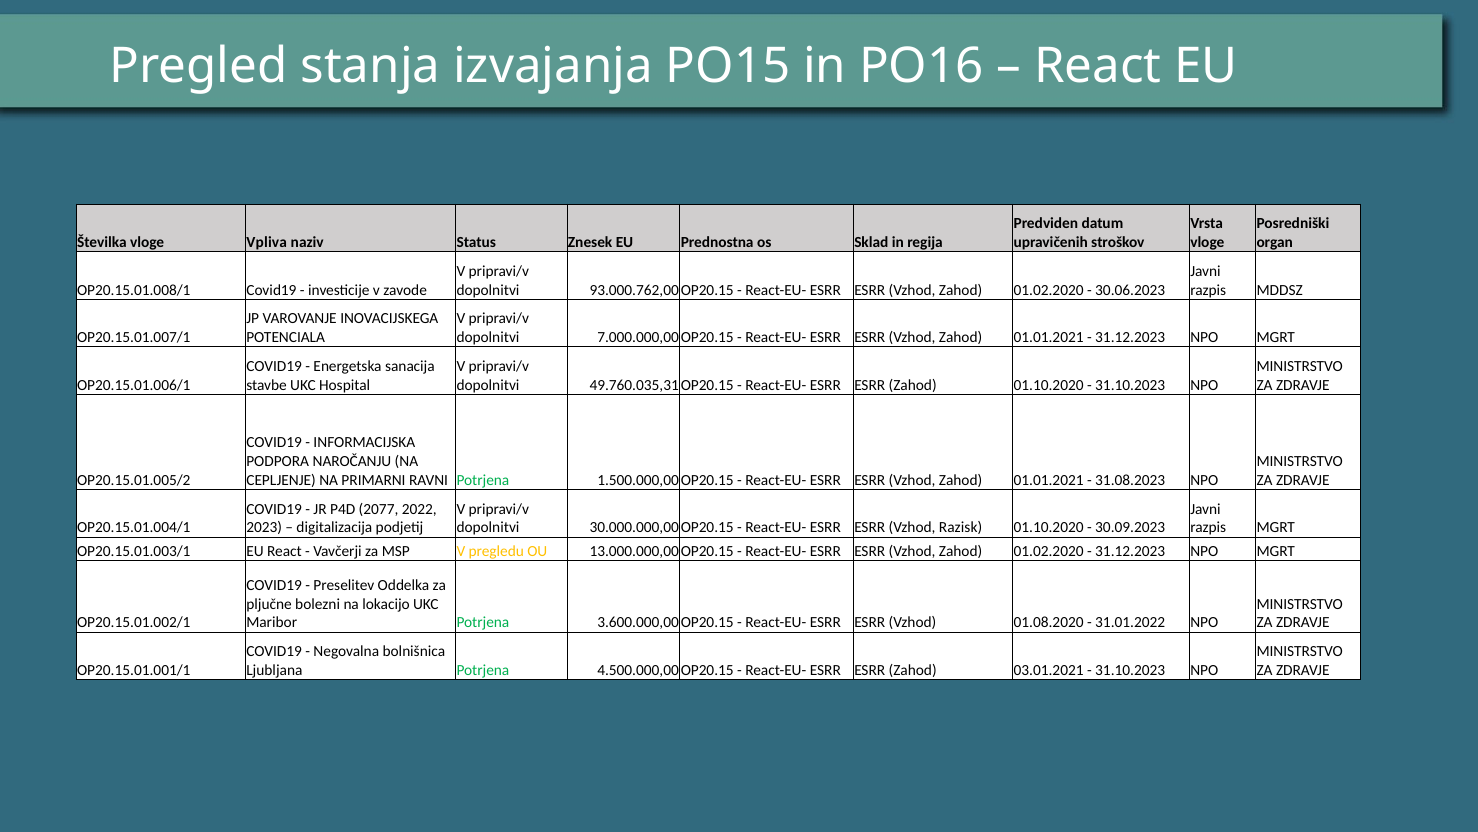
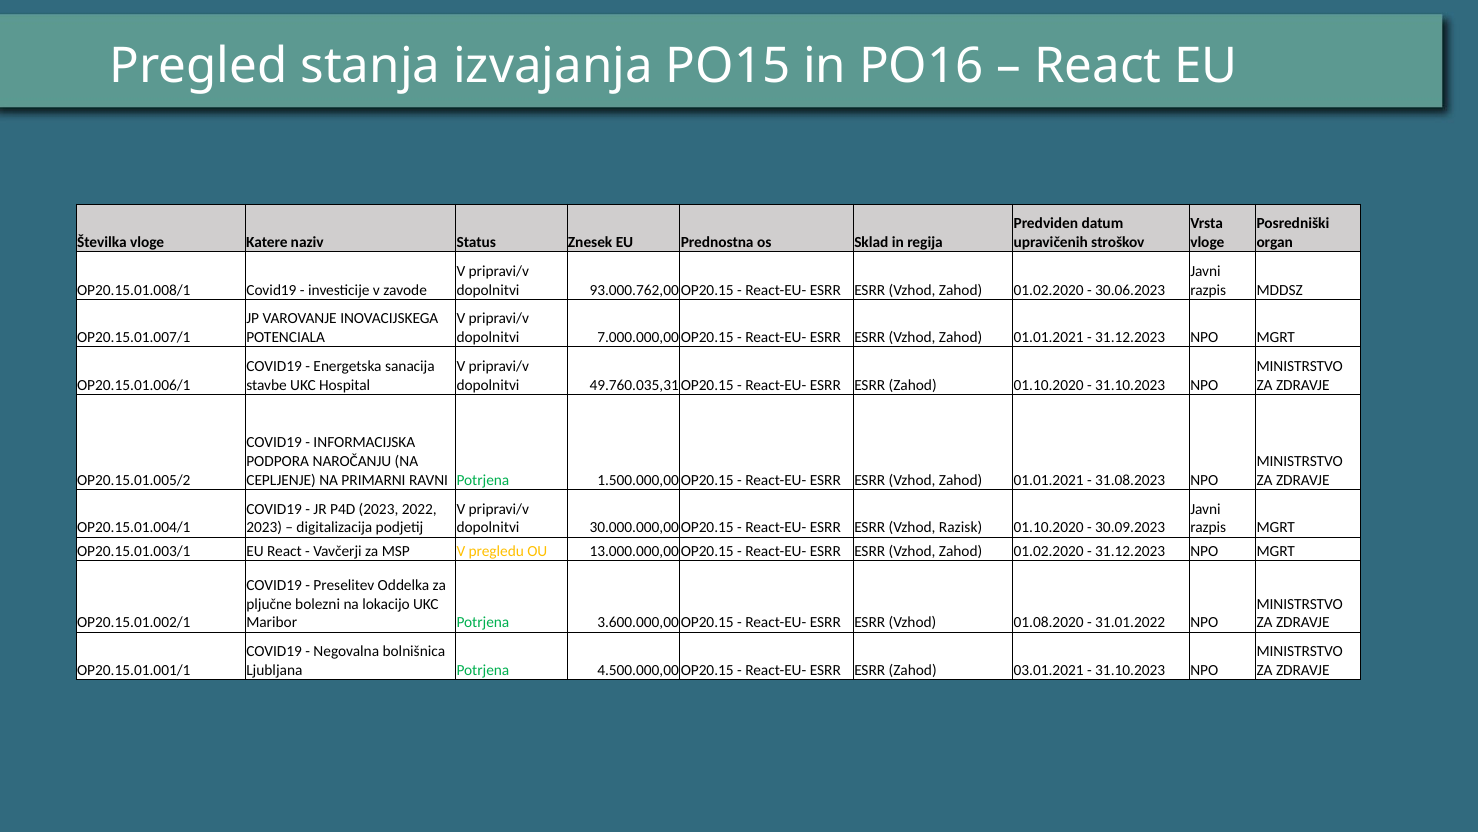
Vpliva: Vpliva -> Katere (267, 242)
P4D 2077: 2077 -> 2023 (379, 509)
